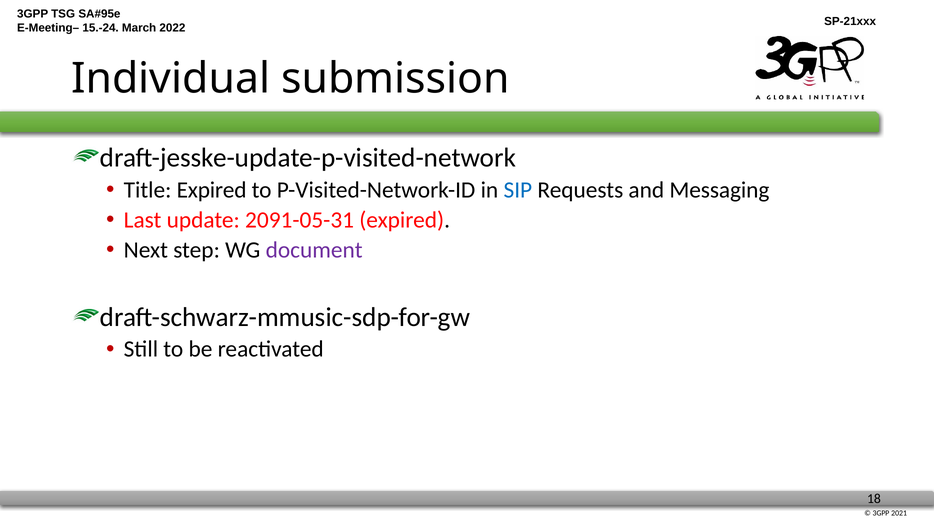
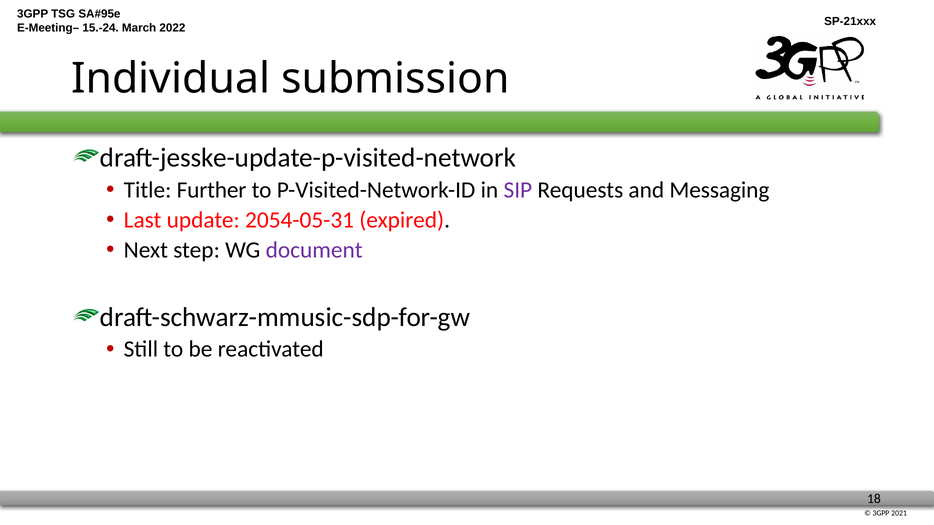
Title Expired: Expired -> Further (212, 190)
SIP colour: blue -> purple (518, 190)
2091-05-31: 2091-05-31 -> 2054-05-31 (300, 220)
